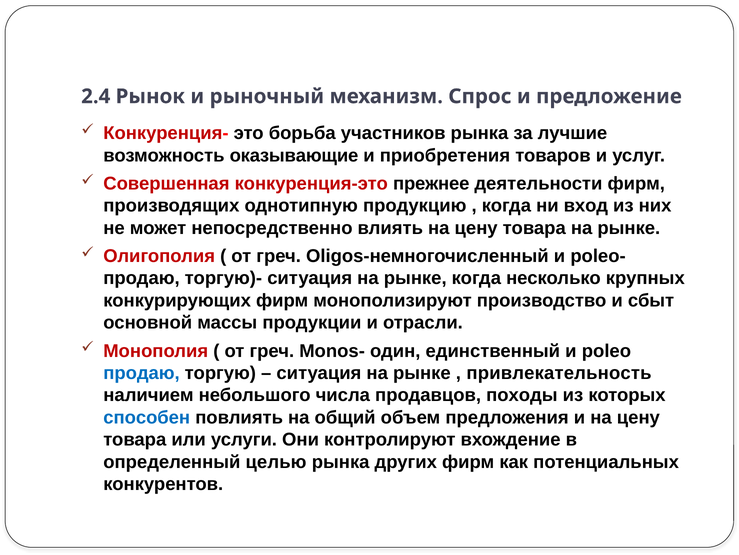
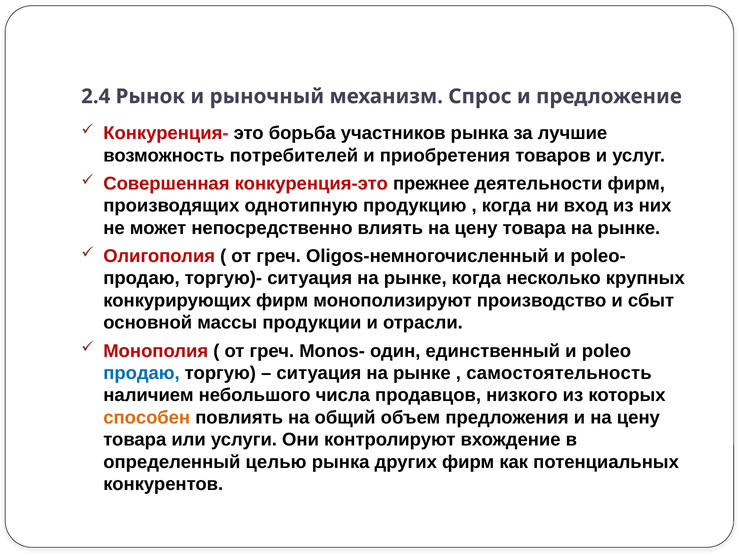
оказывающие: оказывающие -> потребителей (294, 155)
привлекательность: привлекательность -> самостоятельность (559, 373)
походы: походы -> низкого (522, 395)
способен colour: blue -> orange (147, 417)
